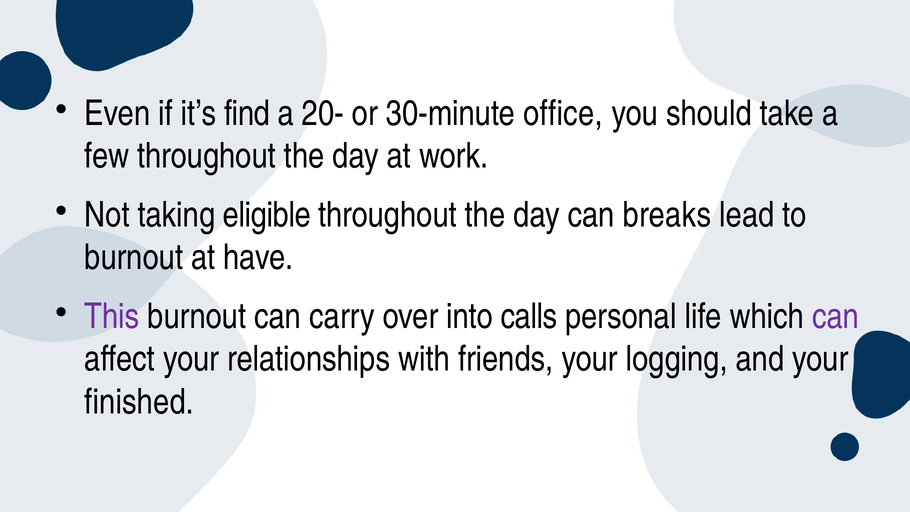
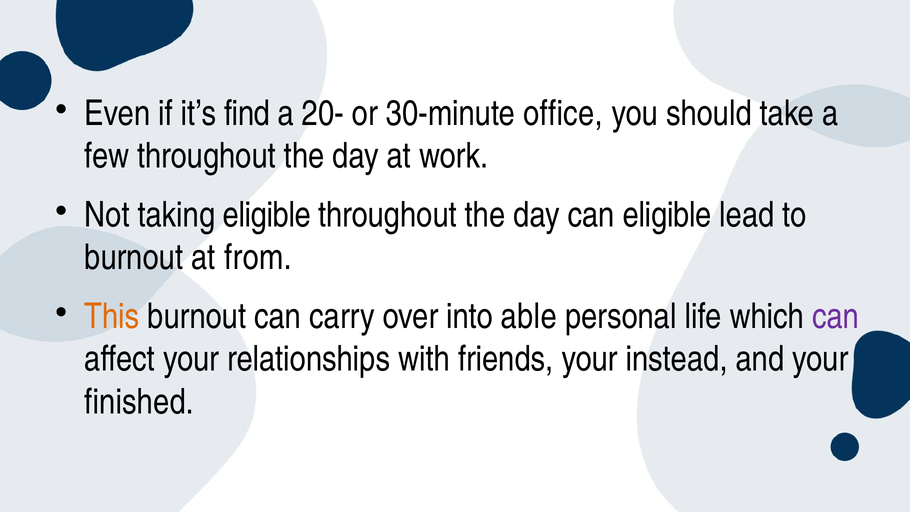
can breaks: breaks -> eligible (667, 215)
have: have -> from (258, 258)
This colour: purple -> orange (112, 316)
calls: calls -> able (529, 316)
logging: logging -> instead (677, 359)
